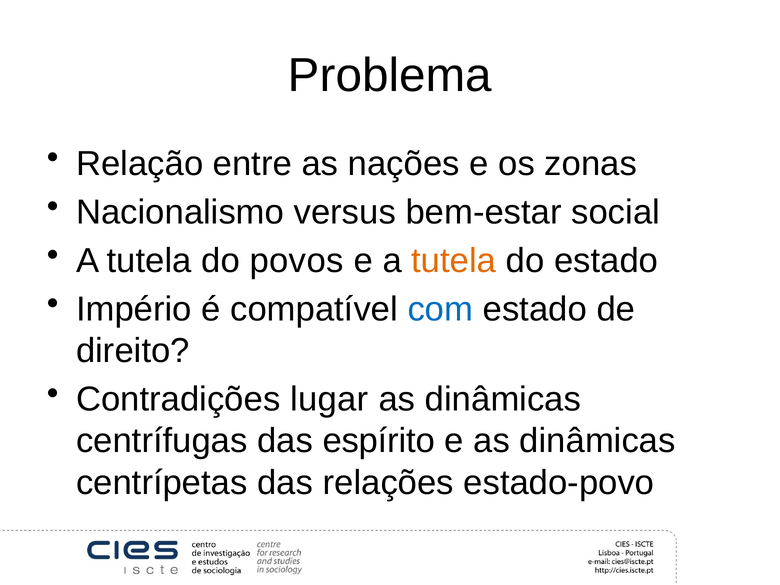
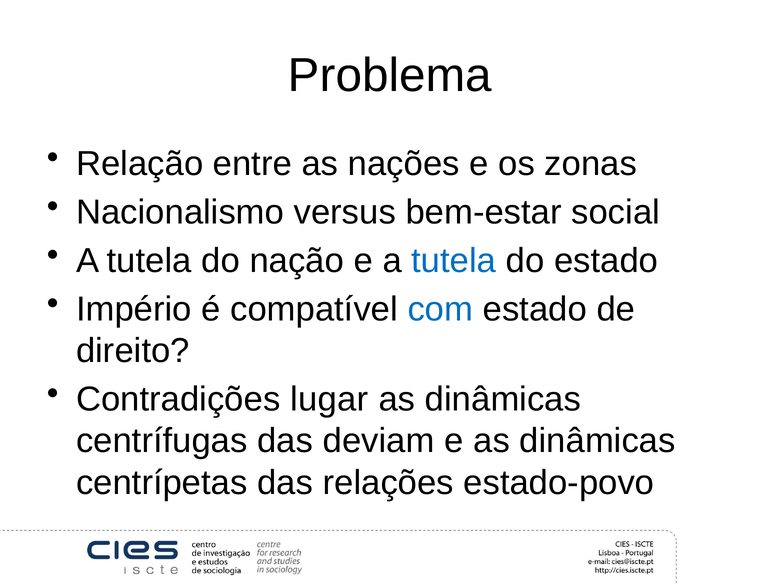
povos: povos -> nação (297, 261)
tutela colour: orange -> blue (454, 261)
espírito: espírito -> deviam (379, 441)
